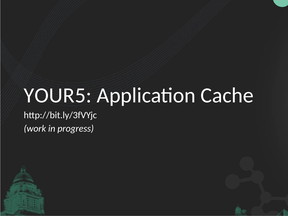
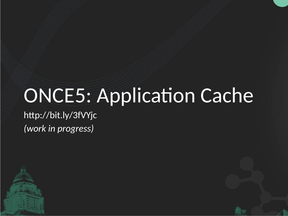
YOUR5: YOUR5 -> ONCE5 (58, 95)
